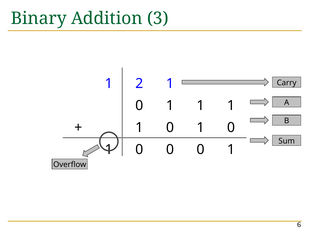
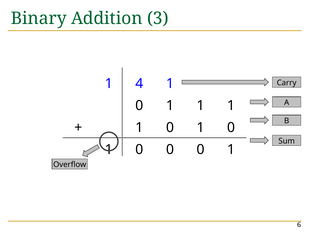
2: 2 -> 4 (139, 84)
